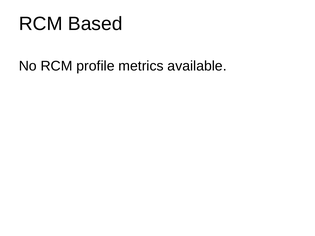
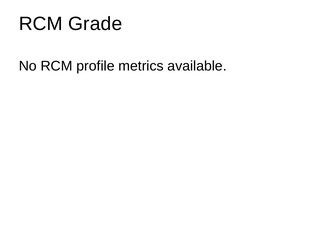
Based: Based -> Grade (95, 24)
